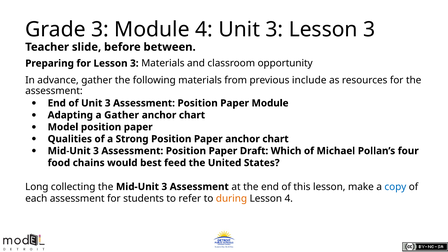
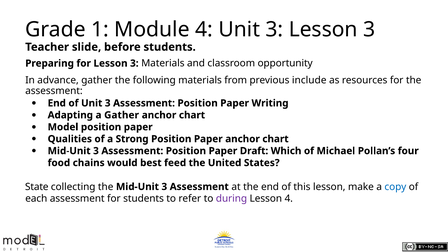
Grade 3: 3 -> 1 (100, 29)
before between: between -> students (170, 47)
Paper Module: Module -> Writing (270, 103)
Long: Long -> State (37, 187)
during colour: orange -> purple (231, 199)
